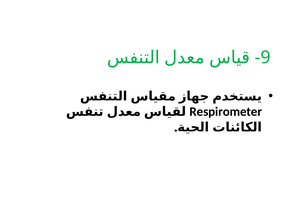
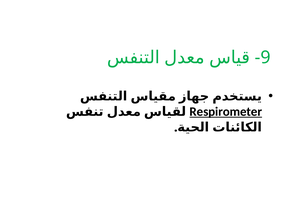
Respirometer underline: none -> present (226, 111)
